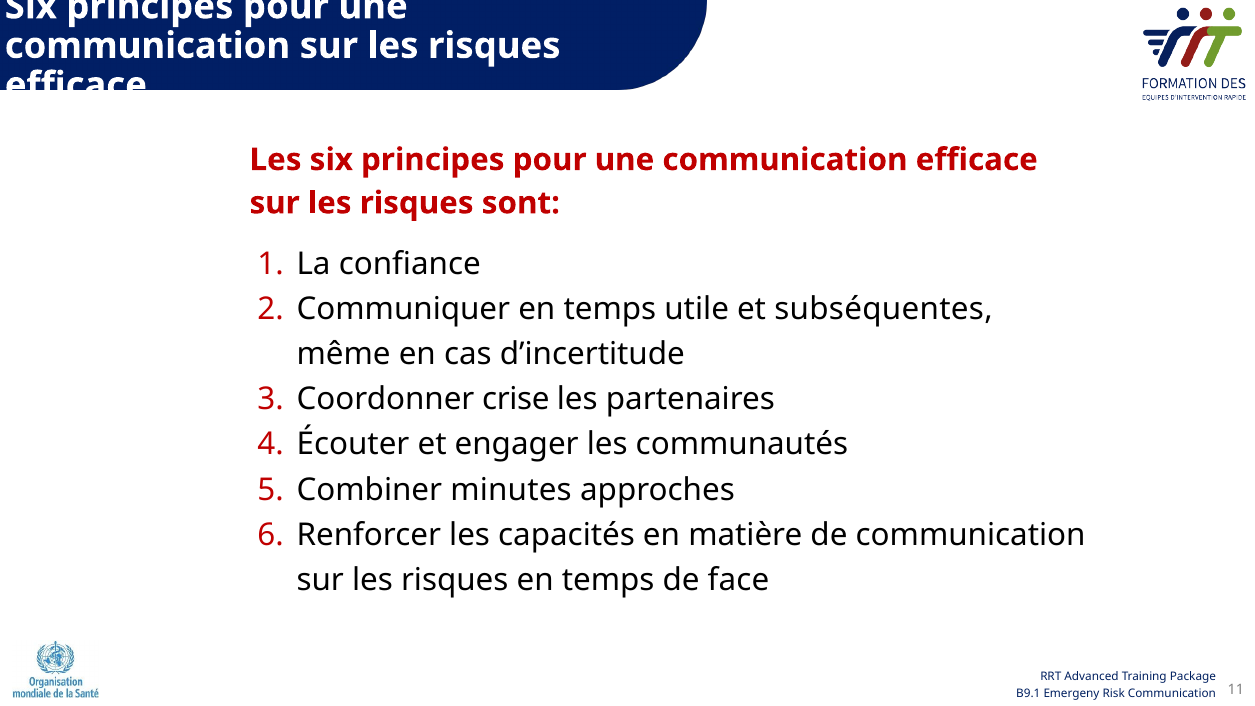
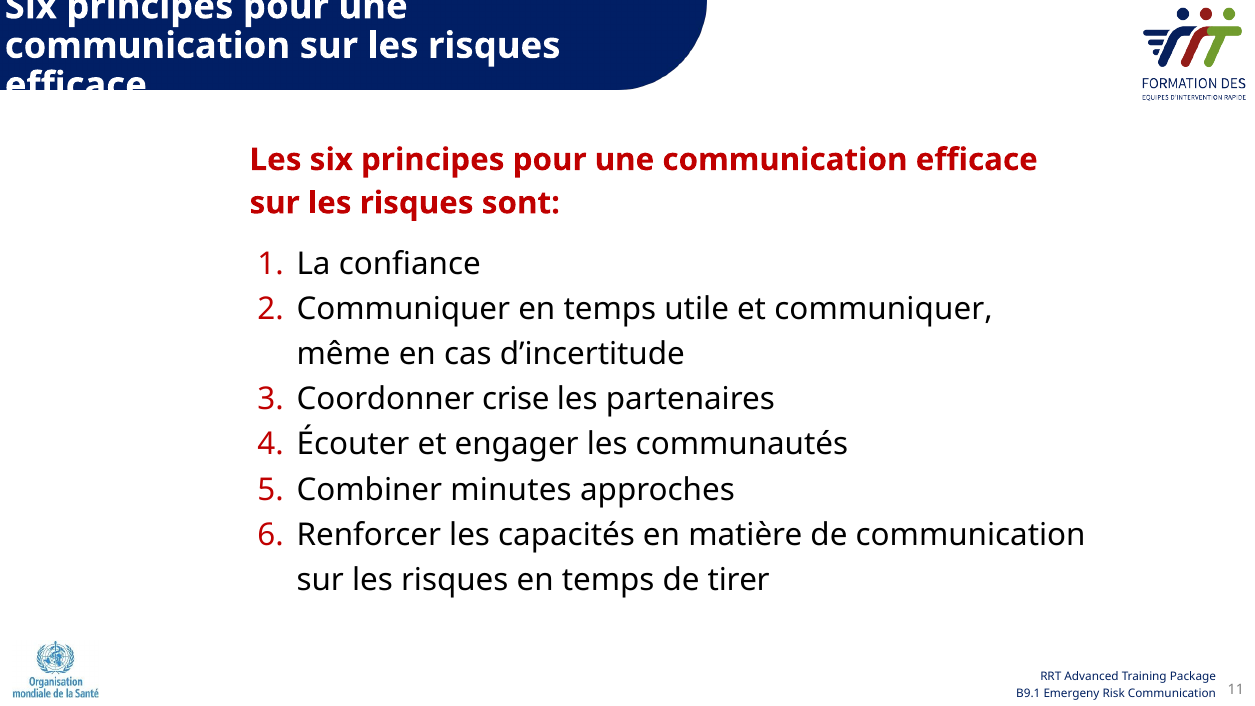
et subséquentes: subséquentes -> communiquer (884, 309)
face: face -> tirer (739, 580)
